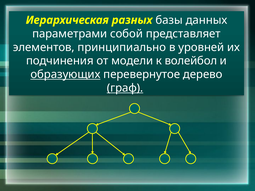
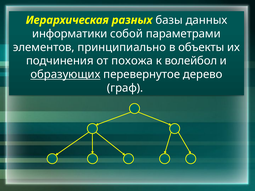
параметрами: параметрами -> информатики (70, 34)
представляет: представляет -> параметрами (183, 34)
уровней: уровней -> объекты (201, 47)
модели: модели -> похожа (132, 61)
граф underline: present -> none (125, 88)
